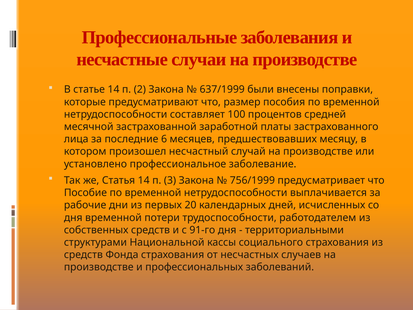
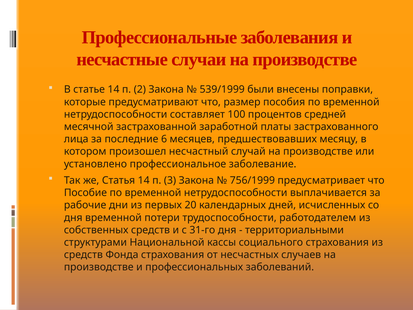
637/1999: 637/1999 -> 539/1999 (222, 90)
91-го: 91-го -> 31-го (202, 230)
